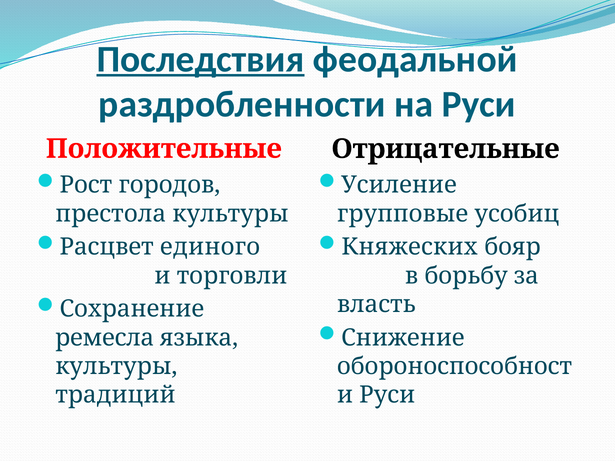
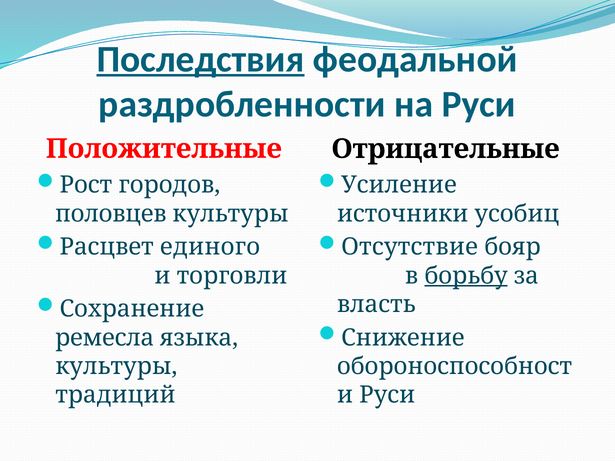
престола: престола -> половцев (111, 214)
групповые: групповые -> источники (403, 214)
Княжеских: Княжеских -> Отсутствие (410, 247)
борьбу underline: none -> present (466, 276)
